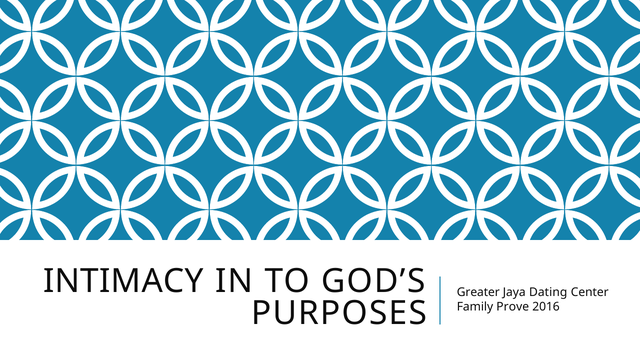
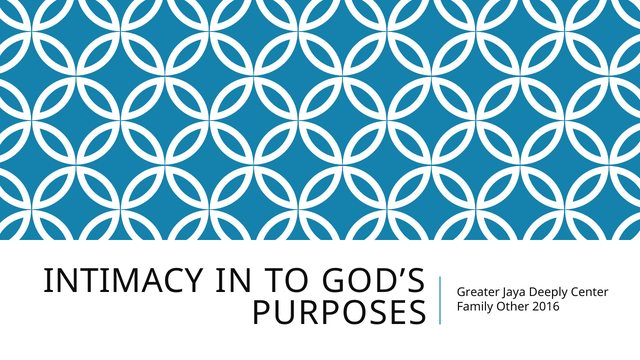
Dating: Dating -> Deeply (548, 292)
Prove: Prove -> Other (513, 307)
